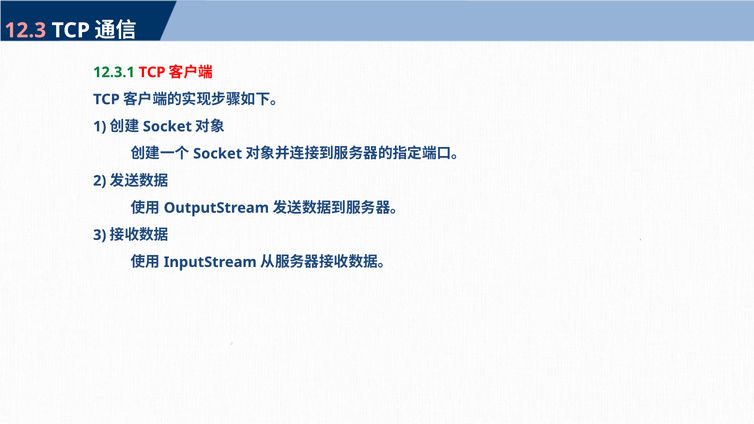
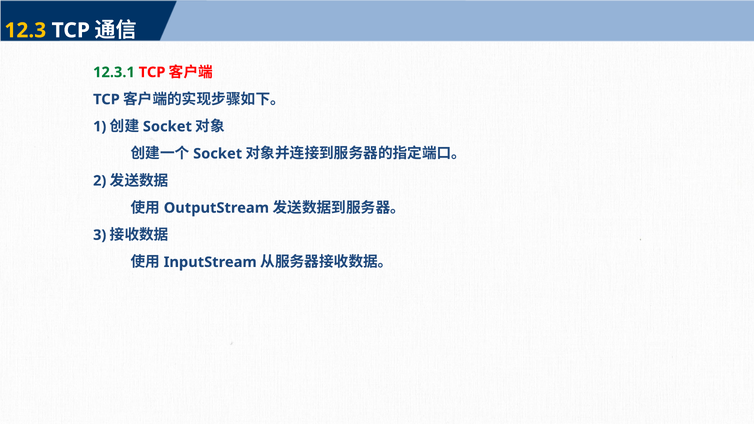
12.3 colour: pink -> yellow (25, 30)
